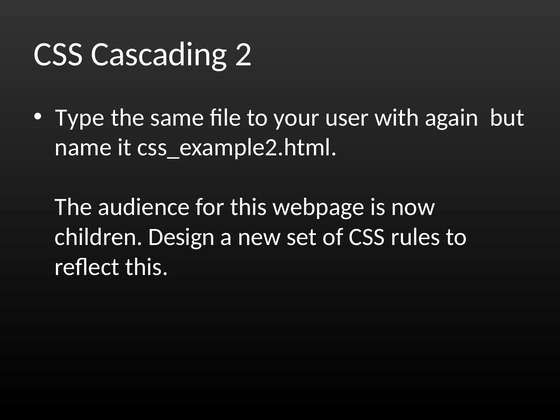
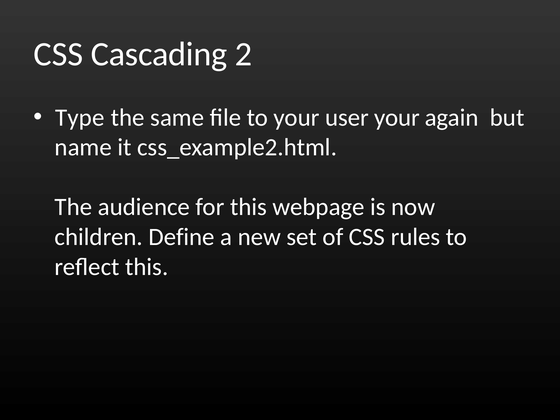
user with: with -> your (397, 117)
Design: Design -> Define (182, 237)
